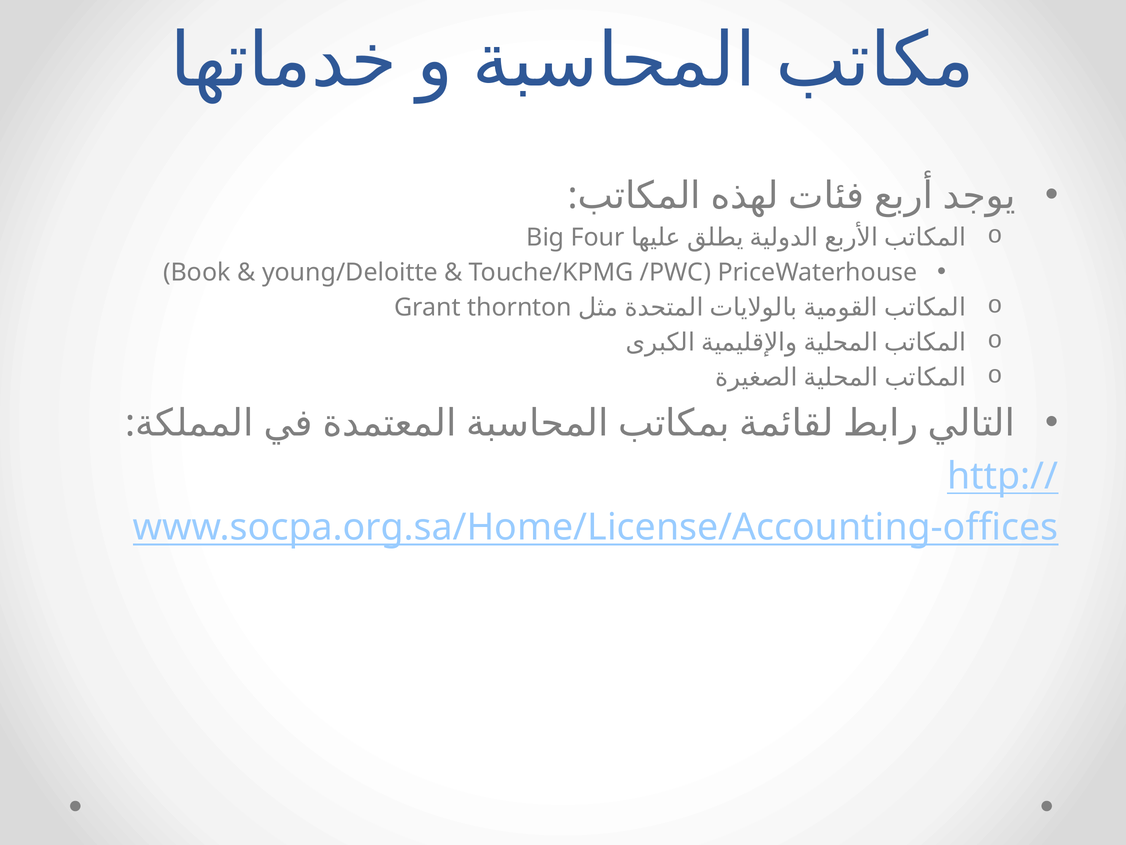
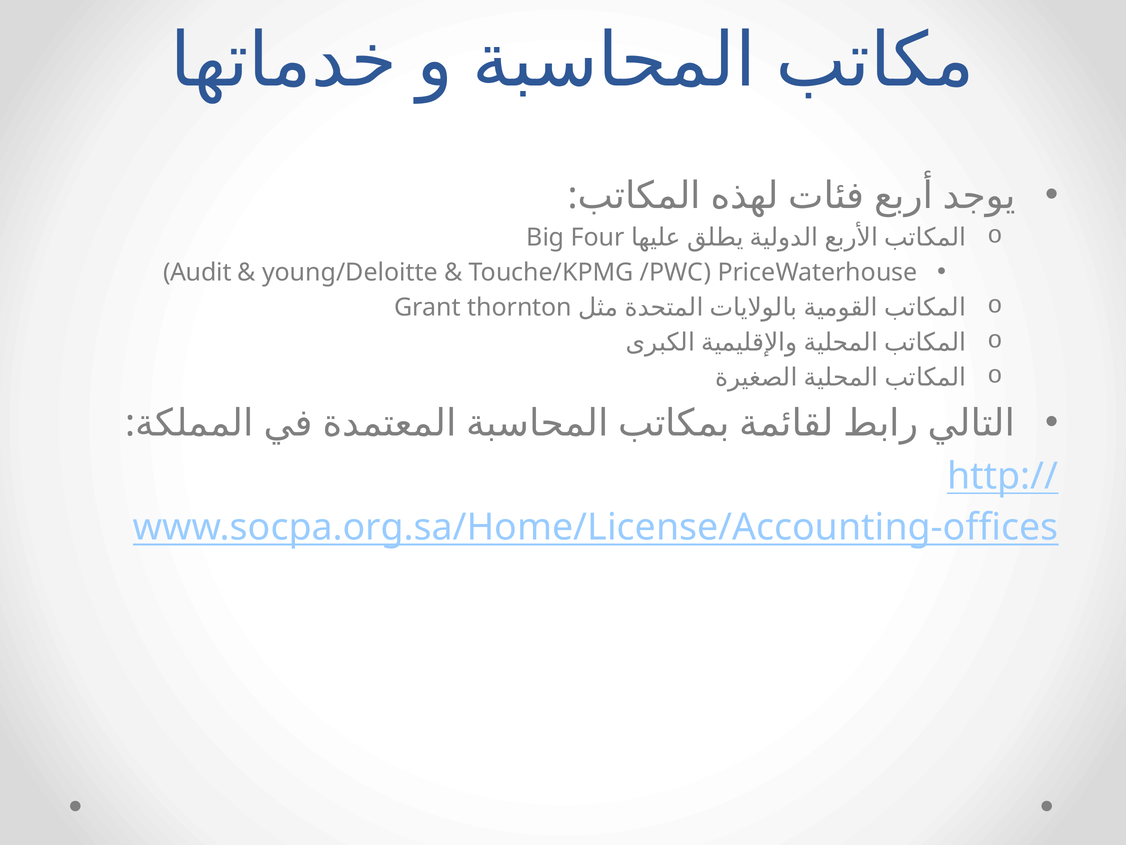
Book: Book -> Audit (201, 272)
